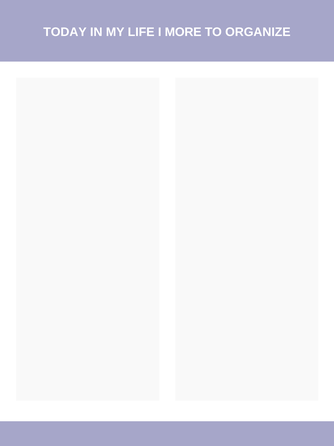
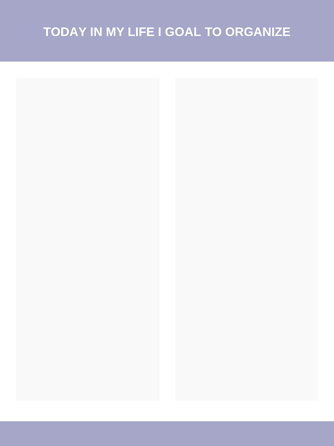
MORE: MORE -> GOAL (183, 32)
